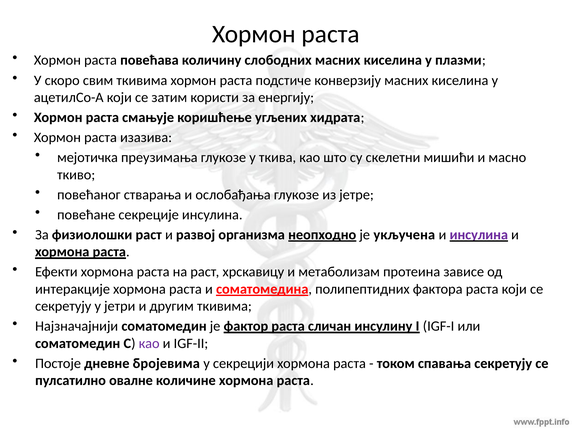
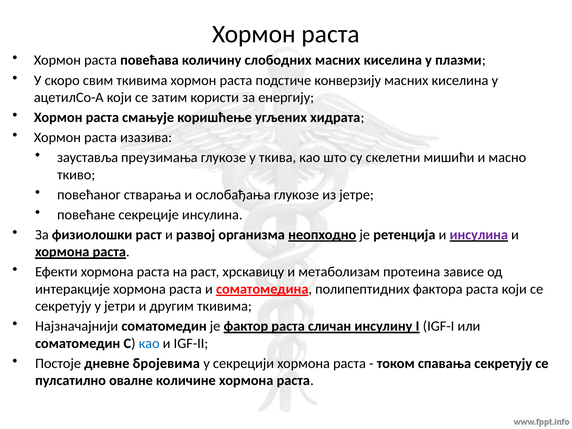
мејотичка: мејотичка -> зауставља (88, 158)
укључена: укључена -> ретенција (404, 235)
као colour: purple -> blue (149, 343)
